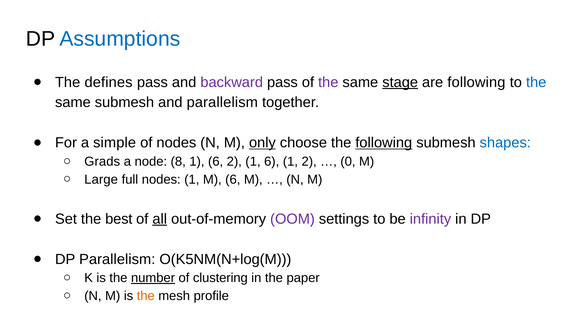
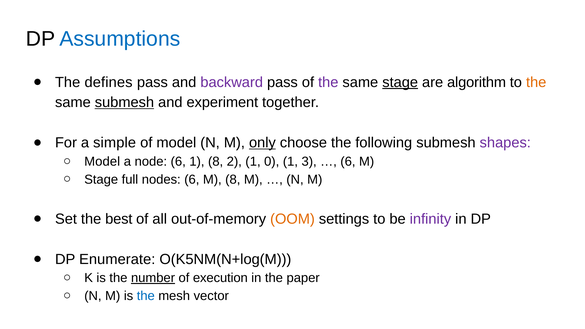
are following: following -> algorithm (477, 82)
the colour: blue -> orange (536, 82)
submesh underline: none -> present (124, 102)
and parallelism: parallelism -> experiment (222, 102)
of nodes: nodes -> model (176, 143)
following underline: present -> none (384, 143)
shapes colour: blue -> purple (505, 143)
Grads: Grads -> Model (102, 162)
node 8: 8 -> 6 (178, 162)
6: 6 -> 8 (216, 162)
2 1 6: 6 -> 0 (272, 162)
1 2: 2 -> 3 (309, 162)
0: 0 -> 6 (348, 162)
Large: Large -> Stage (101, 179)
nodes 1: 1 -> 6 (192, 179)
M 6: 6 -> 8 (233, 179)
all underline: present -> none (160, 219)
OOM colour: purple -> orange (292, 219)
DP Parallelism: Parallelism -> Enumerate (117, 259)
clustering: clustering -> execution (220, 278)
the colour: orange -> blue (146, 296)
profile: profile -> vector (211, 296)
